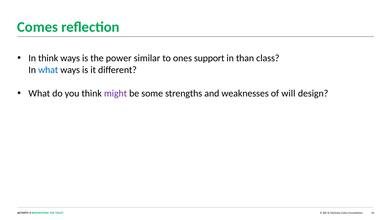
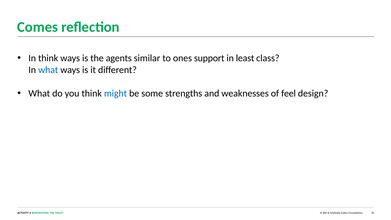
power: power -> agents (119, 58)
than: than -> least (245, 58)
might colour: purple -> blue (115, 93)
will: will -> feel (289, 93)
